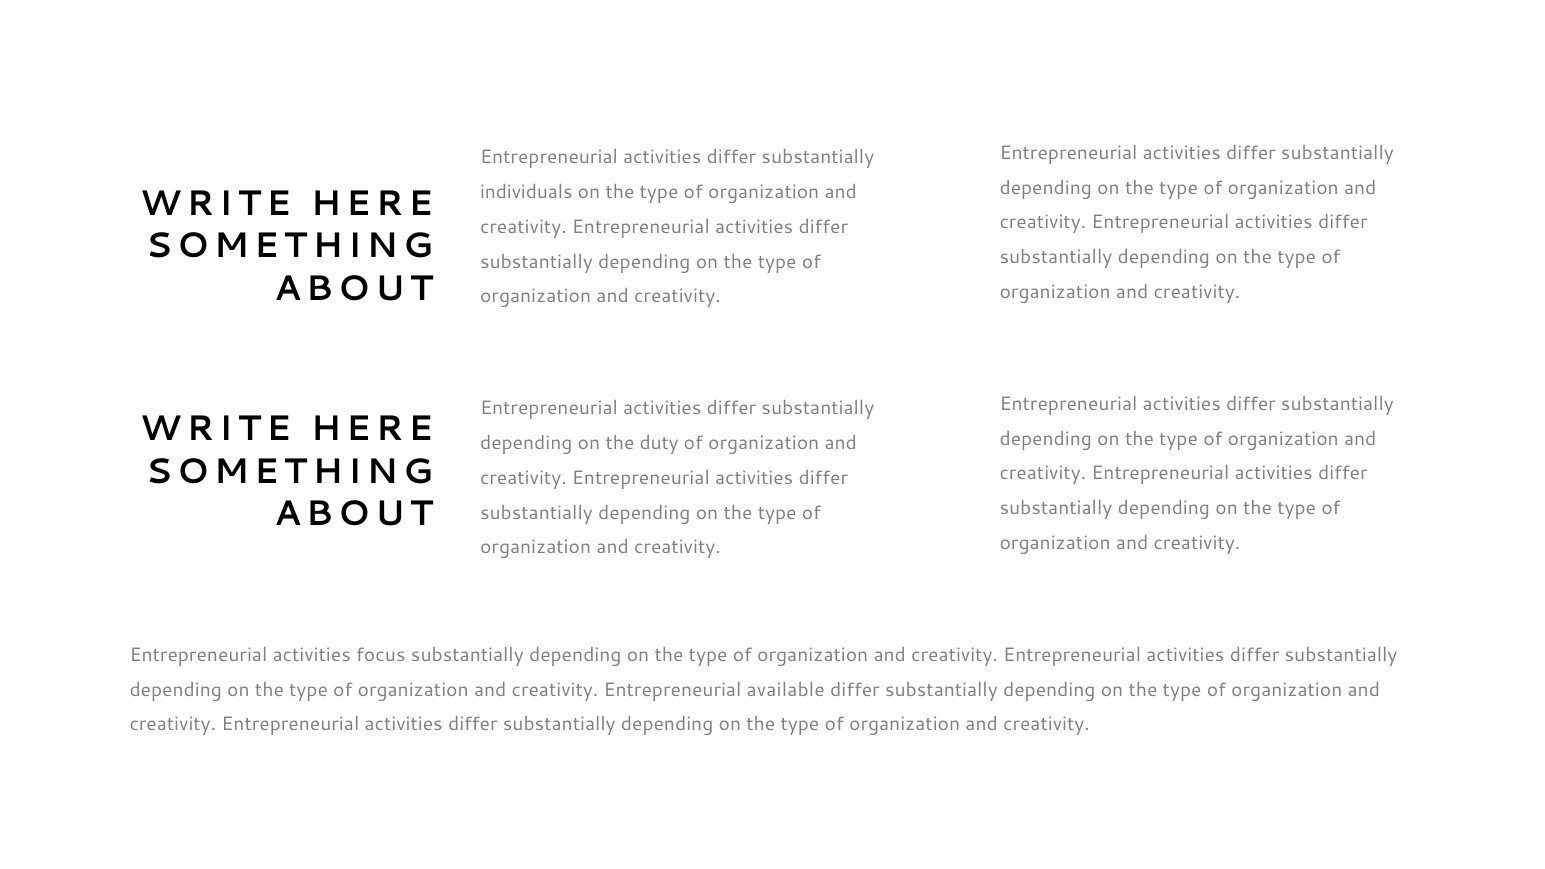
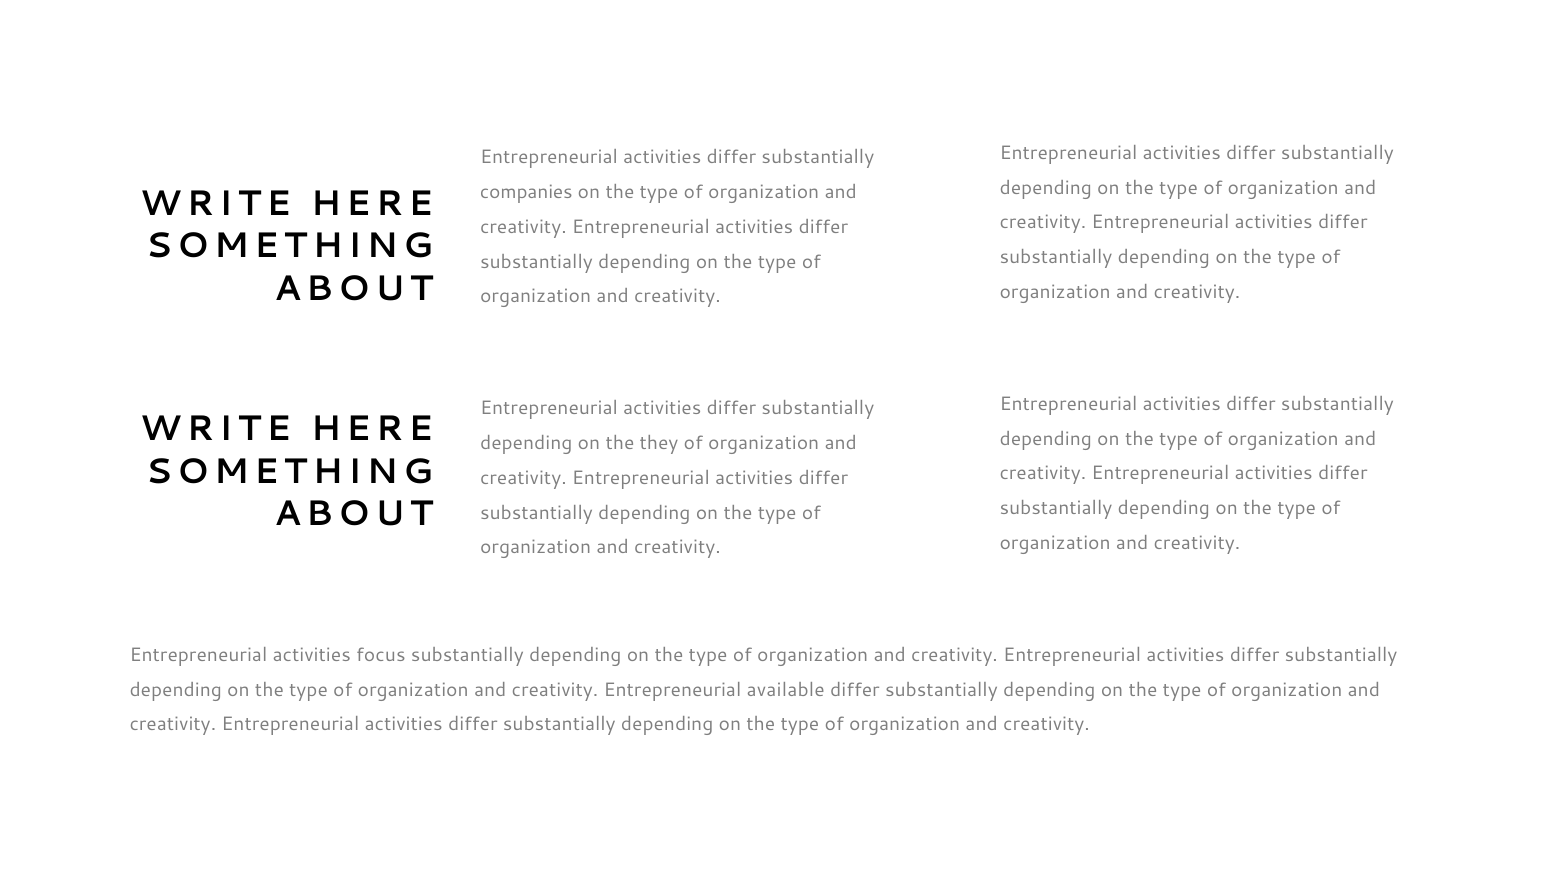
individuals: individuals -> companies (526, 192)
duty: duty -> they (659, 443)
